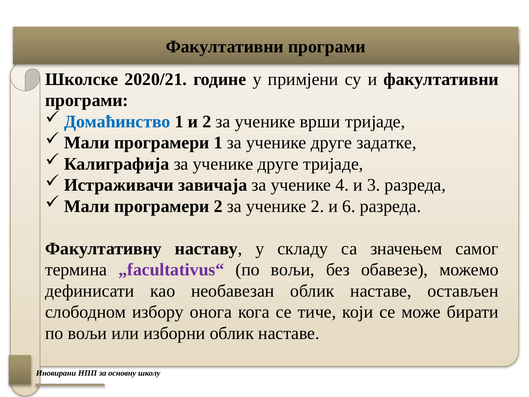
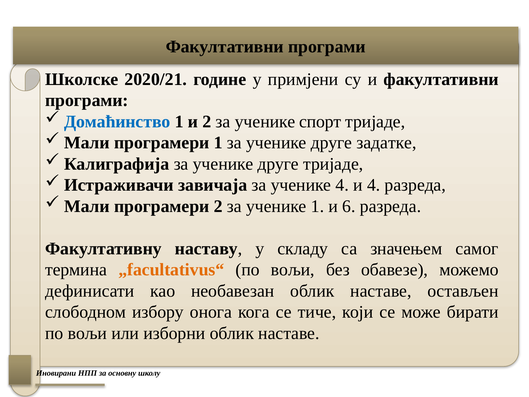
врши: врши -> спорт (320, 121)
и 3: 3 -> 4 (374, 185)
ученике 2: 2 -> 1 (317, 206)
„facultativus“ colour: purple -> orange (171, 270)
